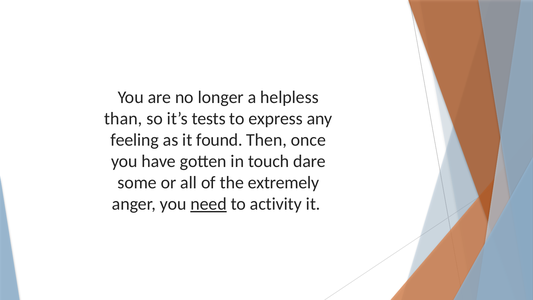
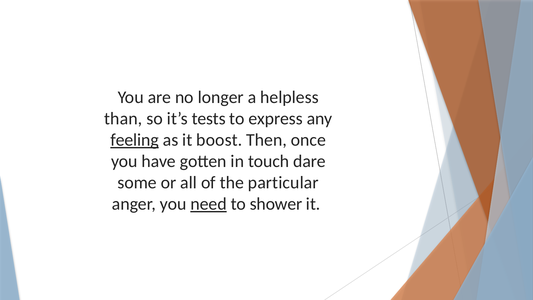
feeling underline: none -> present (135, 140)
found: found -> boost (219, 140)
extremely: extremely -> particular (283, 183)
activity: activity -> shower (276, 204)
